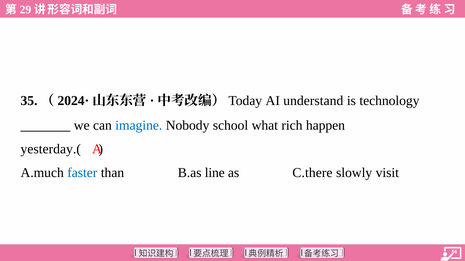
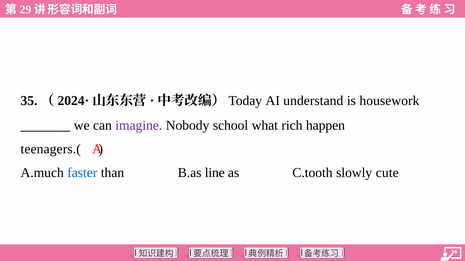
technology: technology -> housework (389, 101)
imagine colour: blue -> purple (139, 126)
yesterday.(: yesterday.( -> teenagers.( (51, 149)
C.there: C.there -> C.tooth (313, 173)
visit: visit -> cute (387, 173)
